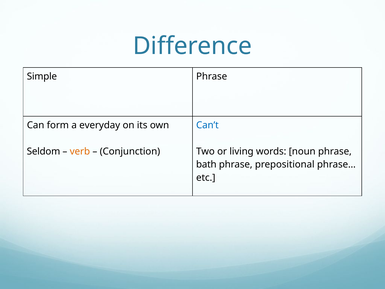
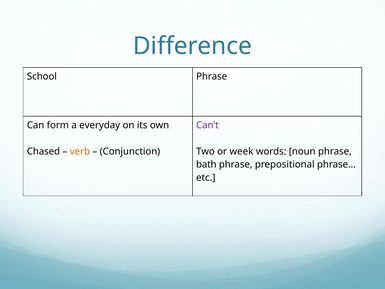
Simple: Simple -> School (42, 76)
Can’t colour: blue -> purple (207, 125)
Seldom: Seldom -> Chased (43, 151)
living: living -> week (241, 151)
